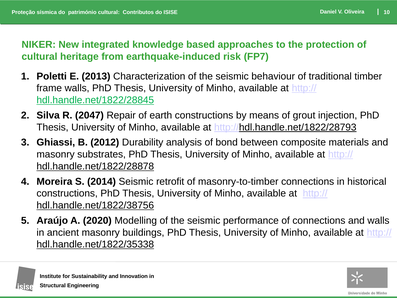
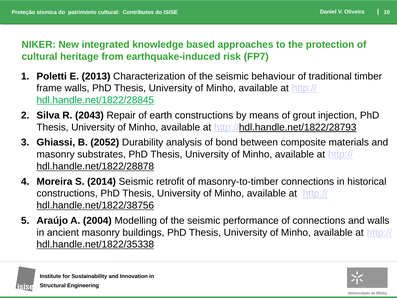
2047: 2047 -> 2043 (89, 115)
2012: 2012 -> 2052 (105, 142)
2020: 2020 -> 2004 (97, 220)
